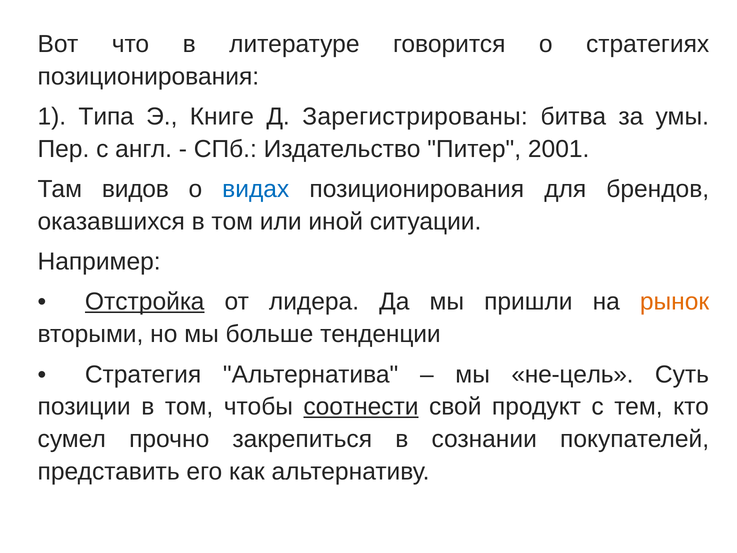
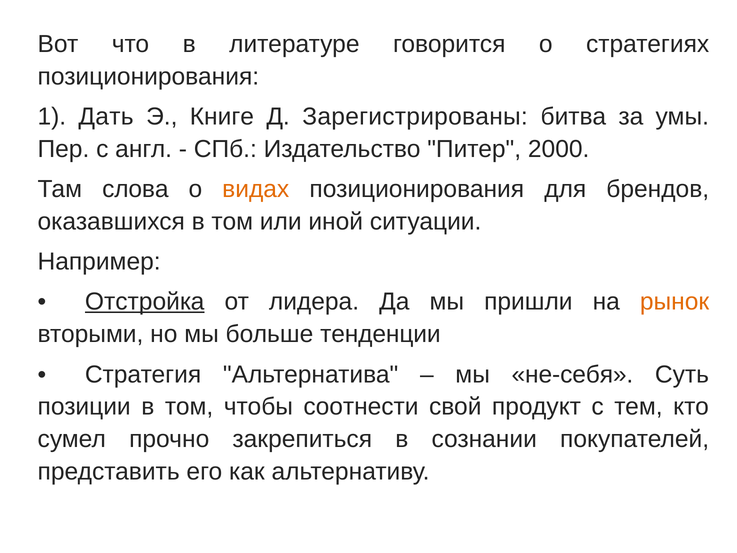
Типа: Типа -> Дать (106, 117)
2001: 2001 -> 2000 (559, 149)
видов: видов -> слова (135, 189)
видах colour: blue -> orange (256, 189)
не-цель: не-цель -> не-себя (572, 374)
соотнести underline: present -> none (361, 407)
